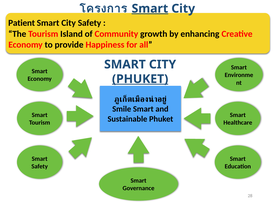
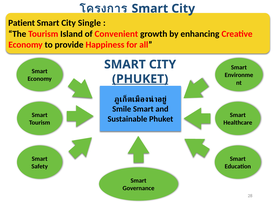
Smart underline: present -> none (150, 9)
City Safety: Safety -> Single (89, 23)
Community: Community -> Convenient (116, 34)
